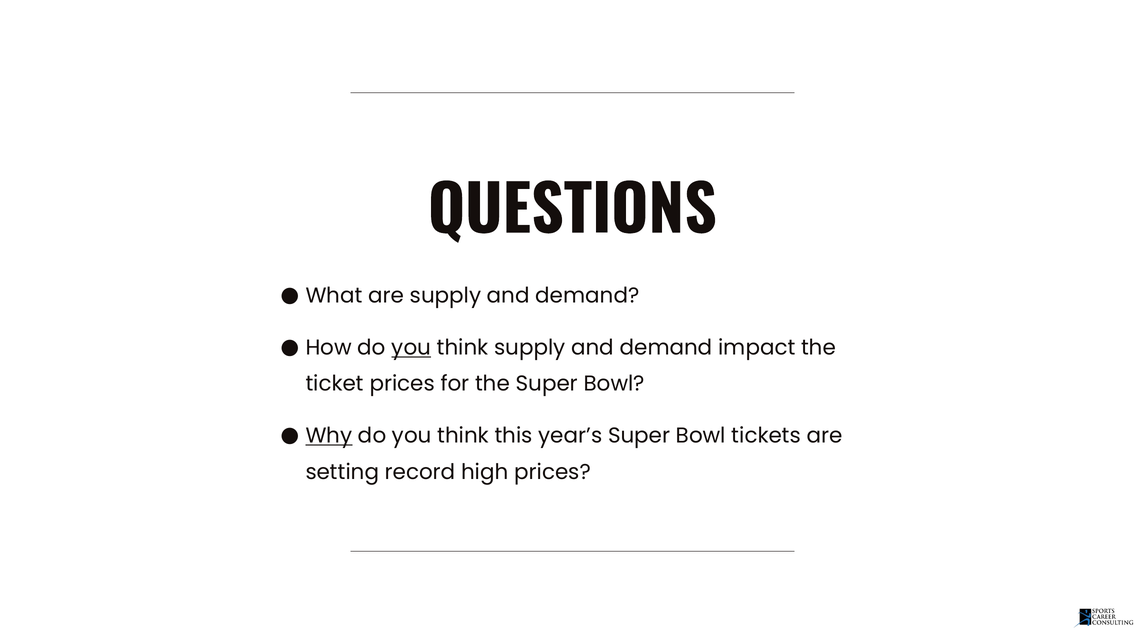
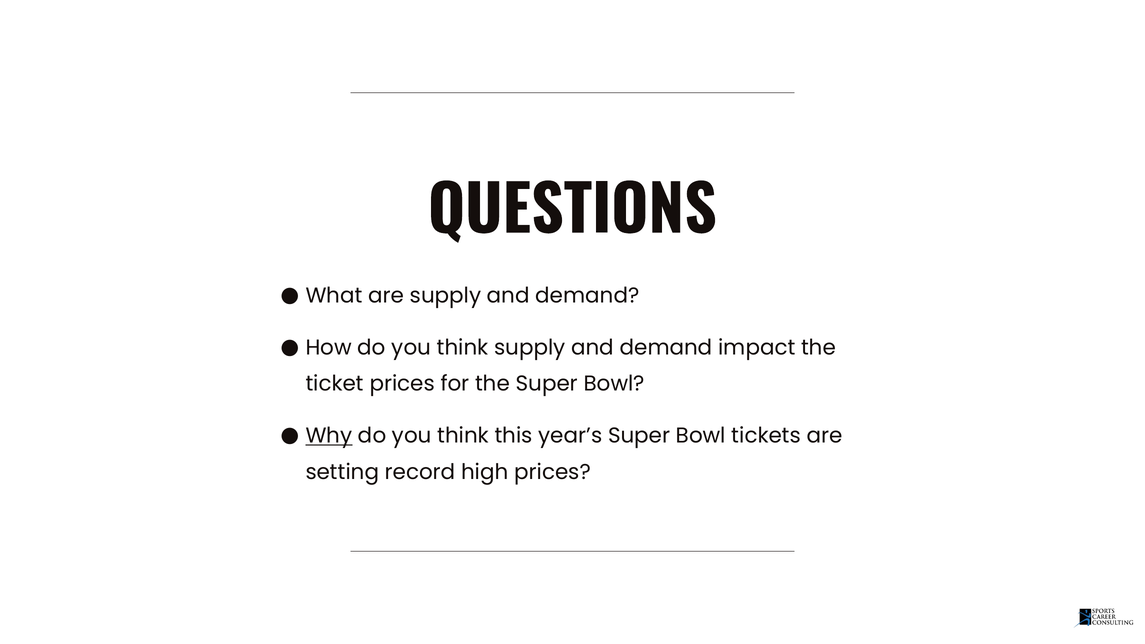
you underline: present -> none (411, 348)
